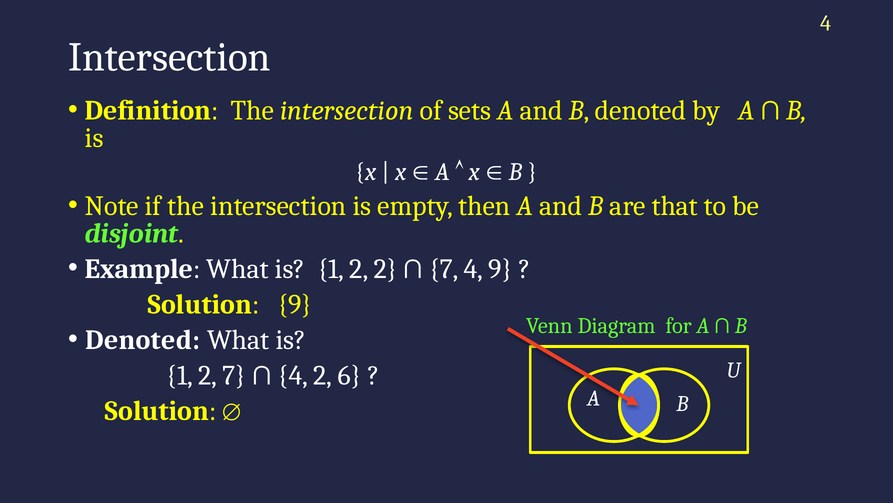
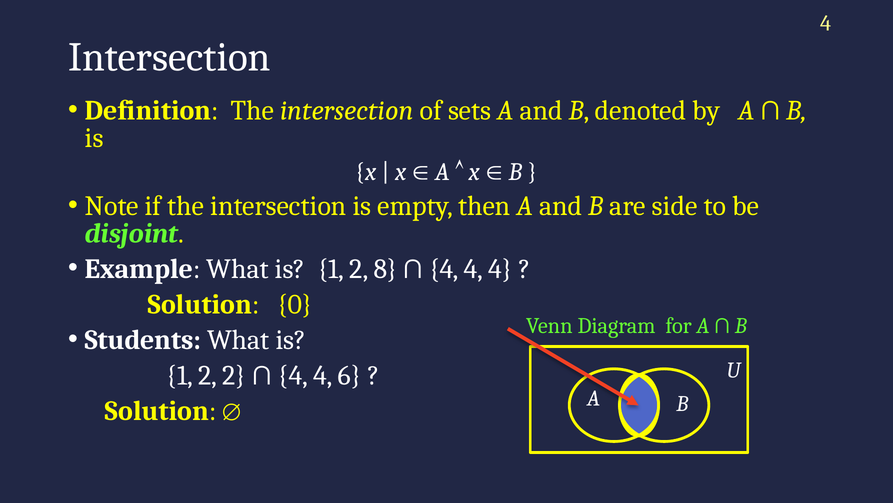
that: that -> side (675, 206)
2 2: 2 -> 8 (386, 269)
7: 7 -> 4 (444, 269)
9: 9 -> 4 (501, 269)
Solution 9: 9 -> 0 (295, 304)
Denoted: Denoted -> Students (143, 340)
2 7: 7 -> 2 (234, 375)
2: 2 -> 4 (323, 375)
